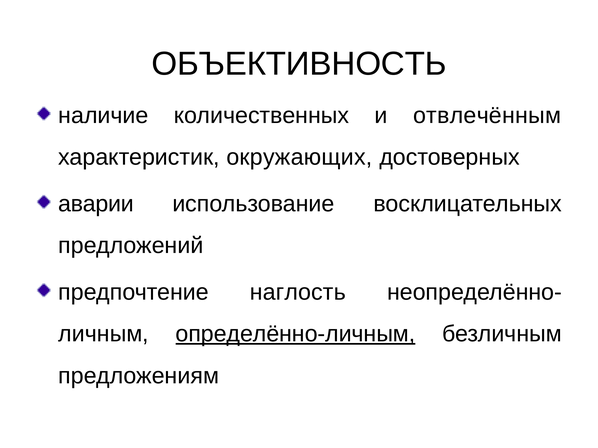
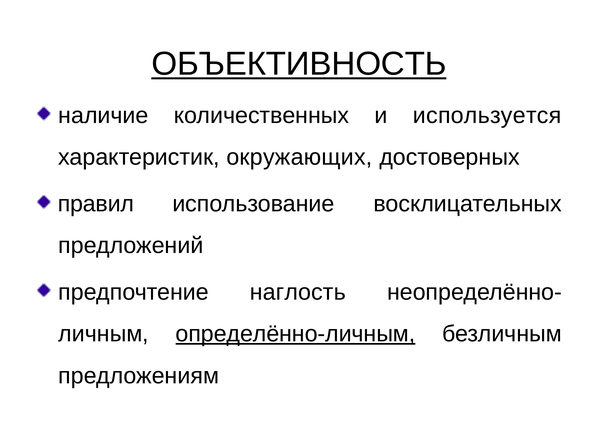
ОБЪЕКТИВНОСТЬ underline: none -> present (299, 64)
отвлечённым: отвлечённым -> используется (487, 115)
аварии: аварии -> правил (96, 204)
